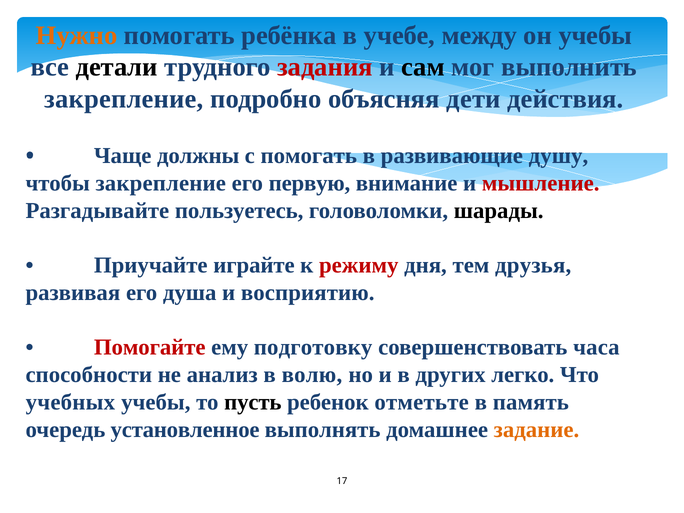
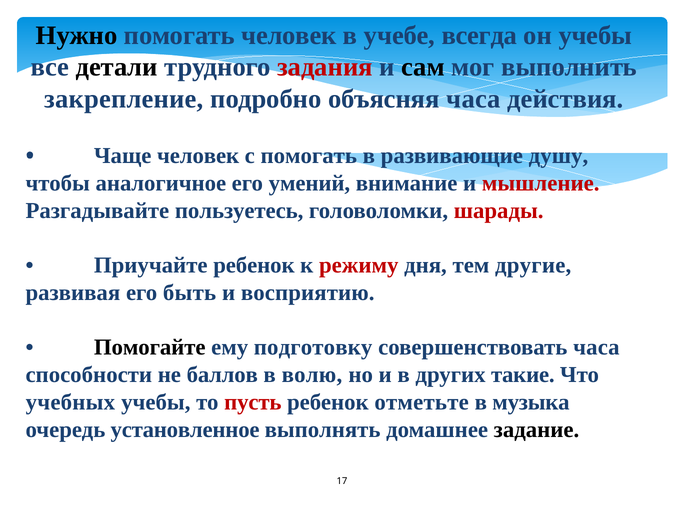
Нужно colour: orange -> black (77, 35)
помогать ребёнка: ребёнка -> человек (289, 35)
между: между -> всегда (479, 35)
объясняя дети: дети -> часа (473, 99)
Чаще должны: должны -> человек (198, 156)
чтобы закрепление: закрепление -> аналогичное (161, 183)
первую: первую -> умений (309, 183)
шарады colour: black -> red (499, 211)
Приучайте играйте: играйте -> ребенок (254, 265)
друзья: друзья -> другие (533, 265)
душа: душа -> быть (190, 293)
Помогайте colour: red -> black (150, 347)
анализ: анализ -> баллов (222, 375)
легко: легко -> такие (523, 375)
пусть colour: black -> red (253, 402)
память: память -> музыка (531, 402)
задание colour: orange -> black (537, 430)
